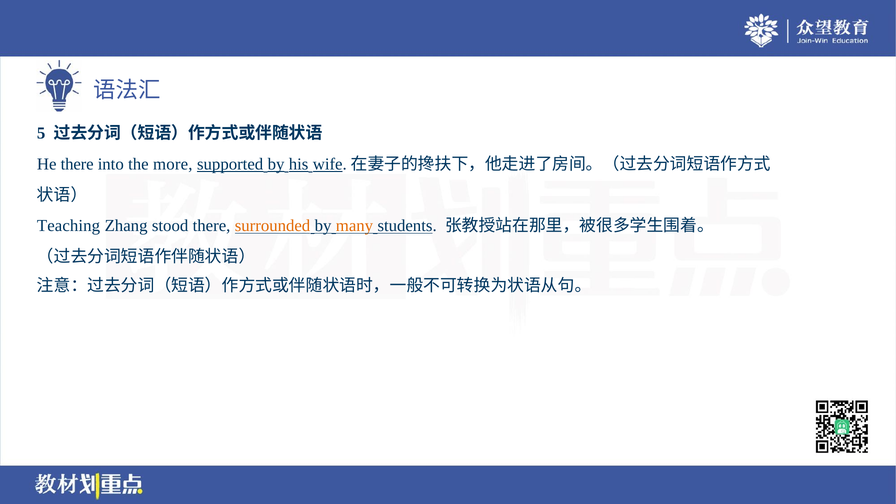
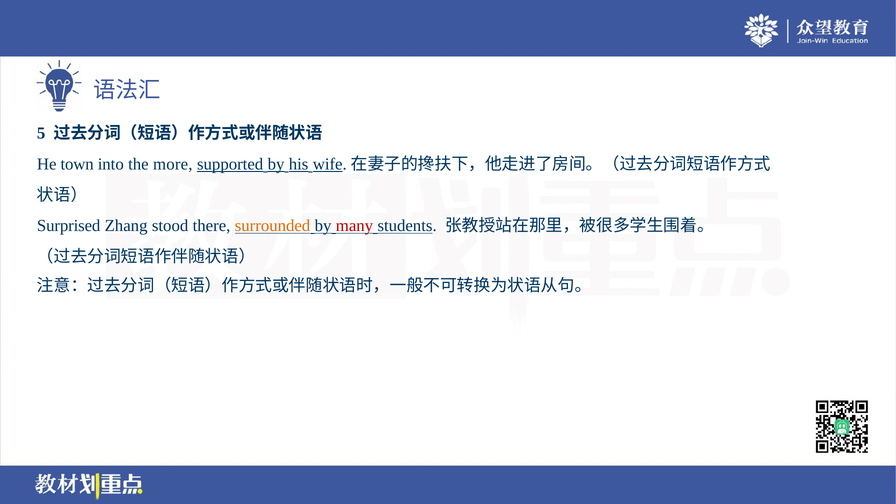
He there: there -> town (77, 164)
Teaching: Teaching -> Surprised (69, 226)
many colour: orange -> red (354, 226)
